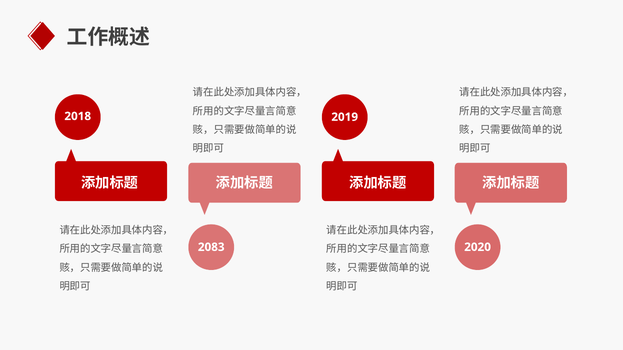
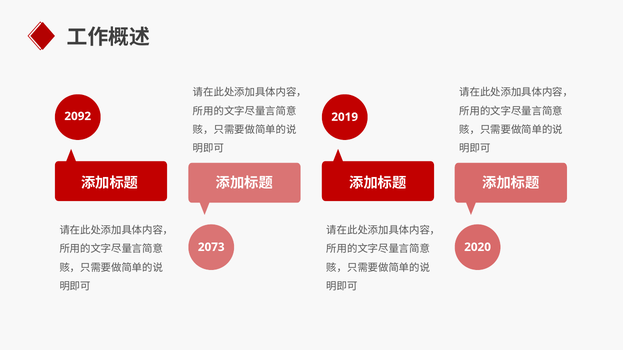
2018: 2018 -> 2092 (78, 116)
2083: 2083 -> 2073 (211, 247)
